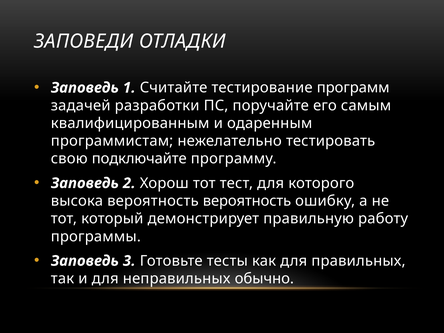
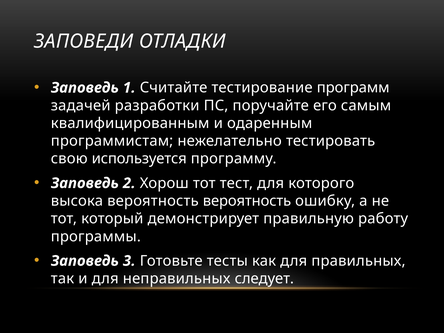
подключайте: подключайте -> используется (139, 159)
обычно: обычно -> следует (264, 279)
